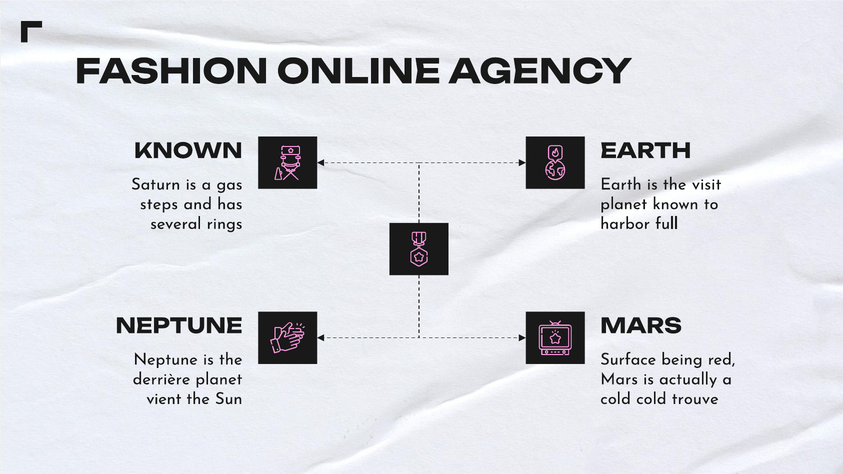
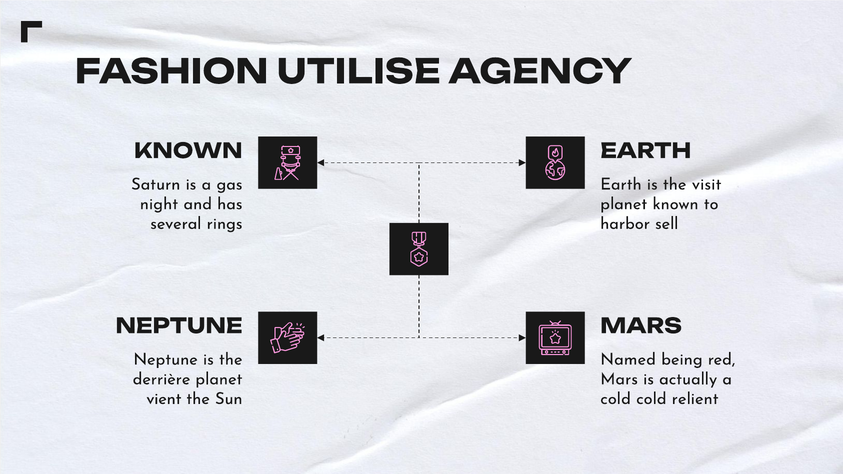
ONLINE: ONLINE -> UTILISE (359, 72)
steps: steps -> night (159, 204)
full: full -> sell (667, 224)
Surface: Surface -> Named (628, 359)
trouve: trouve -> relient (695, 399)
